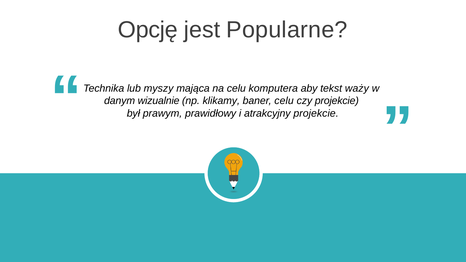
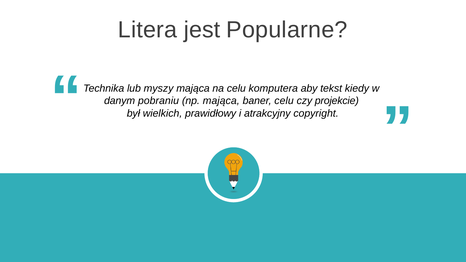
Opcję: Opcję -> Litera (148, 30)
waży: waży -> kiedy (357, 89)
wizualnie: wizualnie -> pobraniu (158, 101)
np klikamy: klikamy -> mająca (221, 101)
prawym: prawym -> wielkich (163, 113)
atrakcyjny projekcie: projekcie -> copyright (316, 113)
